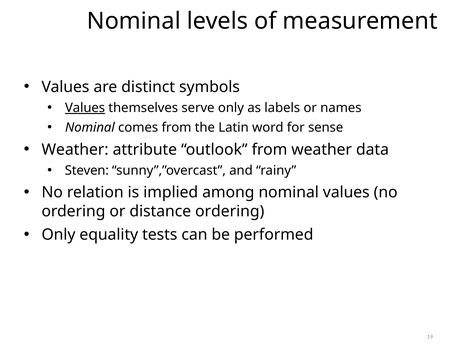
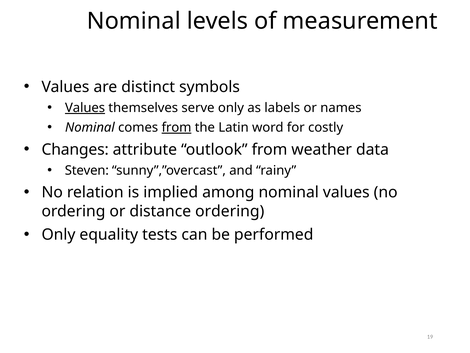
from underline: none -> present (177, 127)
sense: sense -> costly (326, 127)
Weather: Weather -> Changes (75, 149)
